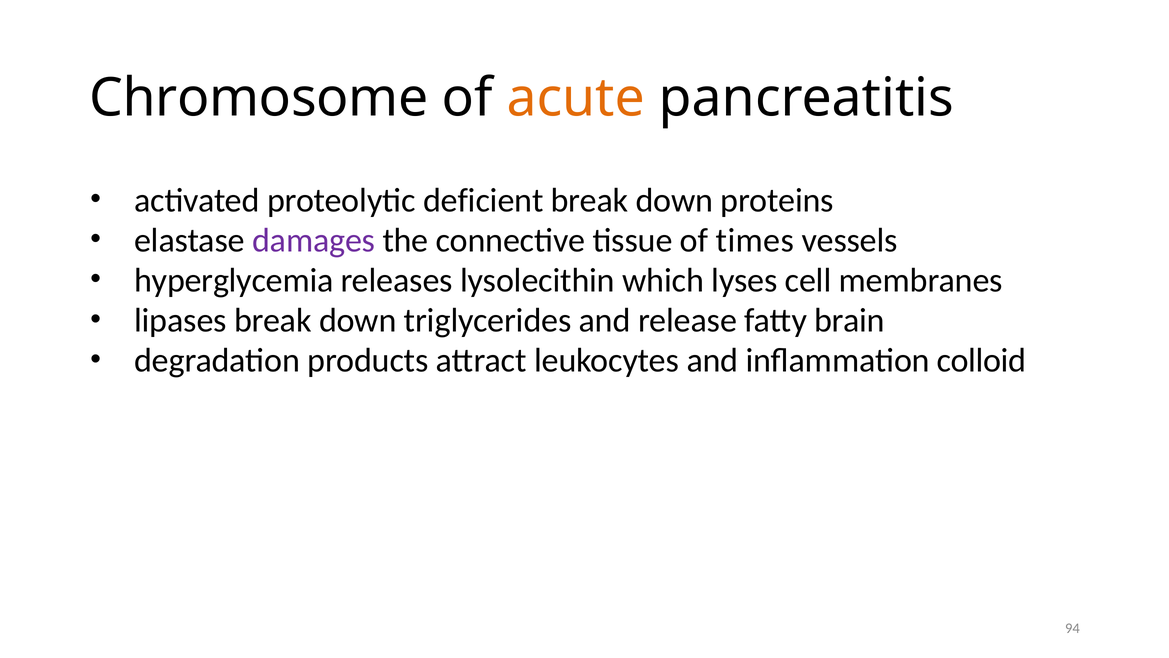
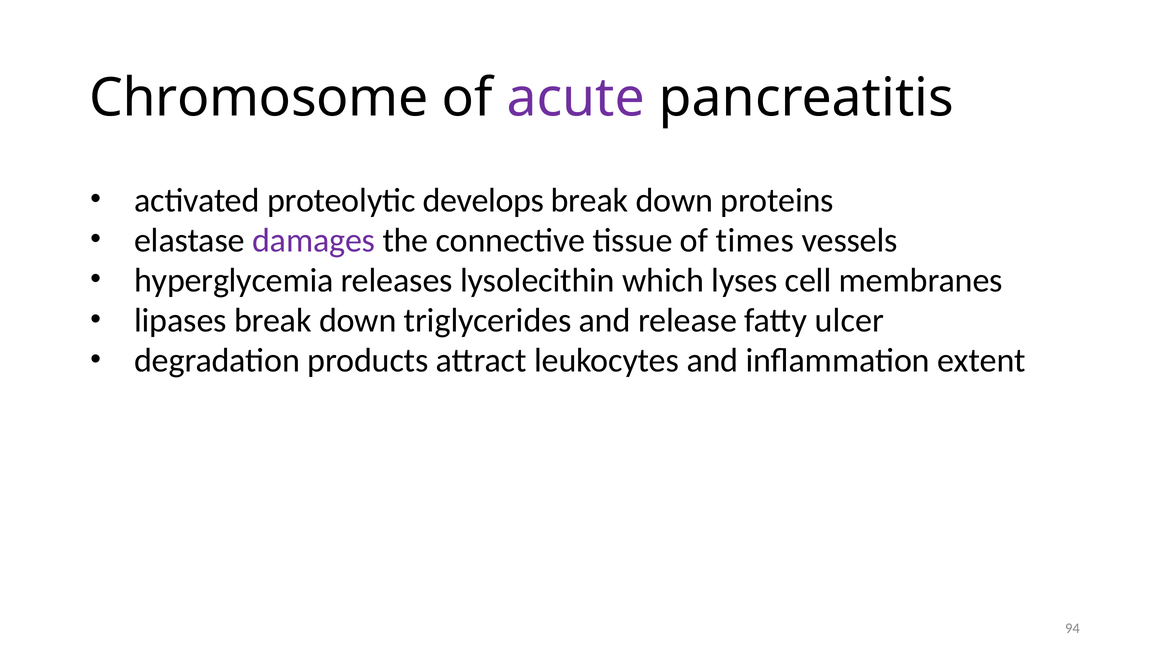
acute colour: orange -> purple (576, 98)
deficient: deficient -> develops (483, 200)
brain: brain -> ulcer (849, 320)
colloid: colloid -> extent (981, 360)
